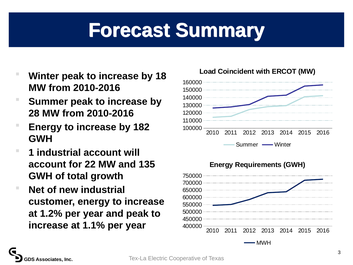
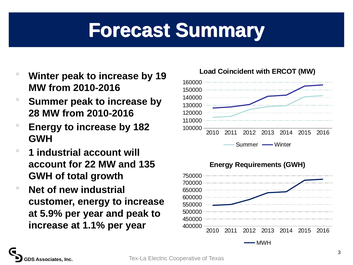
18: 18 -> 19 (161, 76)
1.2%: 1.2% -> 5.9% (51, 213)
